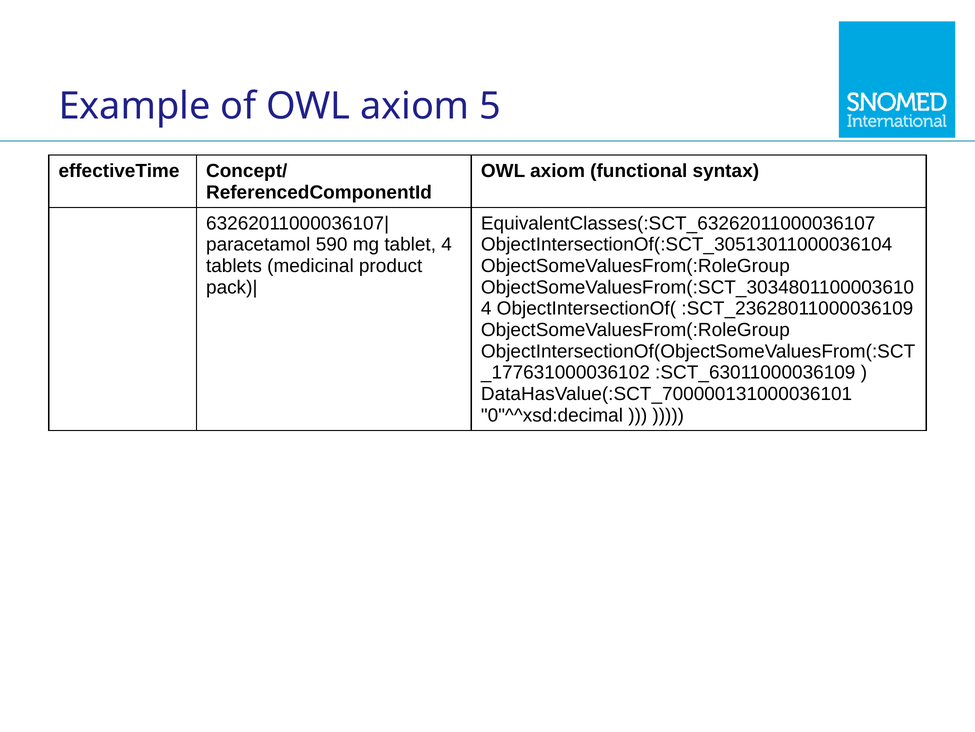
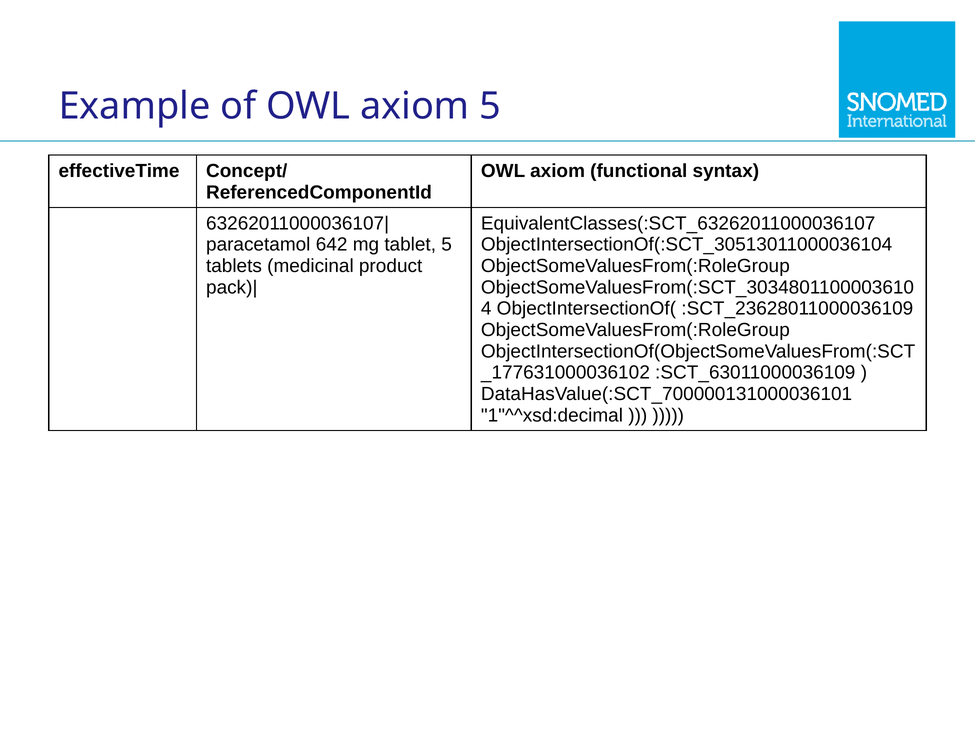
590: 590 -> 642 (332, 244)
tablet 4: 4 -> 5 (447, 244)
0"^^xsd:decimal: 0"^^xsd:decimal -> 1"^^xsd:decimal (552, 415)
